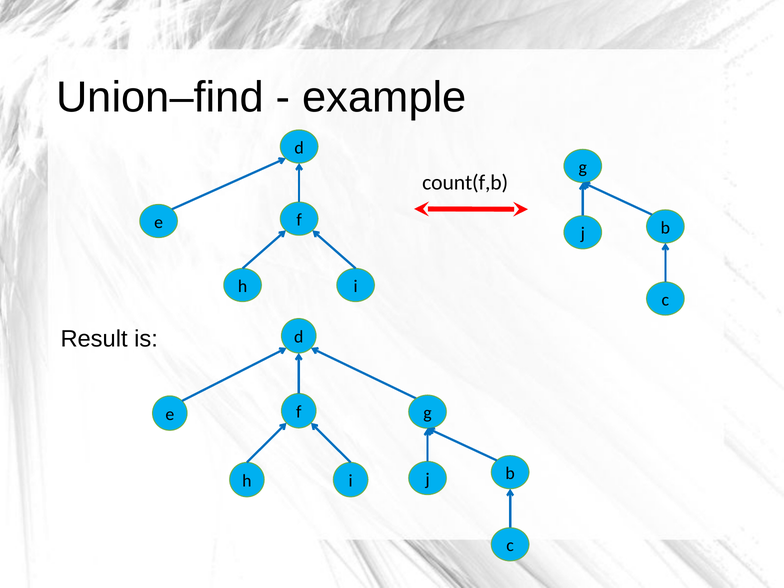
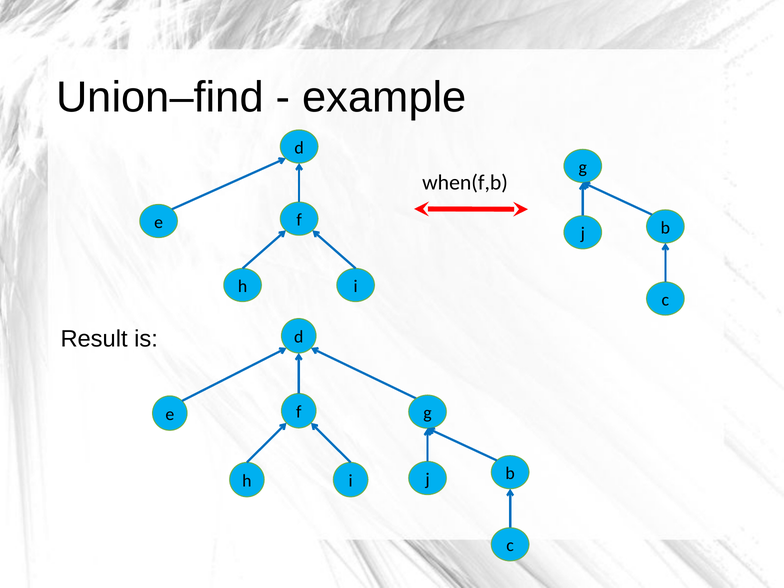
count(f,b: count(f,b -> when(f,b (465, 183)
